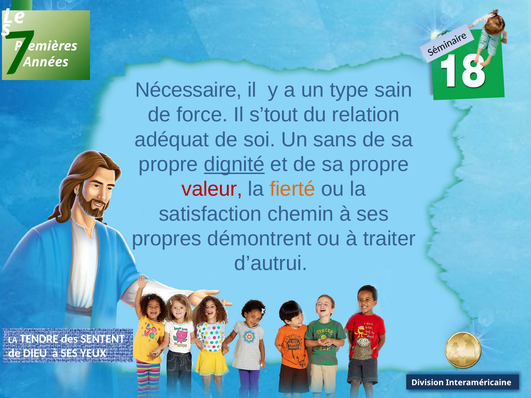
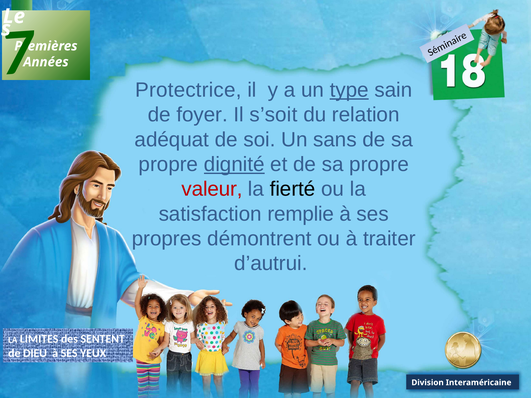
Nécessaire: Nécessaire -> Protectrice (188, 90)
type underline: none -> present (349, 90)
force: force -> foyer (202, 115)
s’tout: s’tout -> s’soit (273, 115)
fierté colour: orange -> black (293, 189)
chemin: chemin -> remplie (301, 214)
TENDRE: TENDRE -> LIMITES (39, 339)
